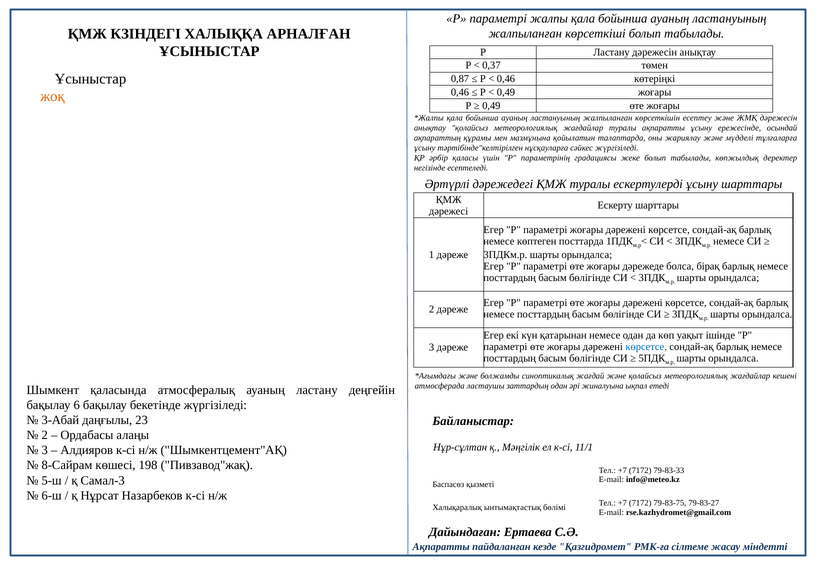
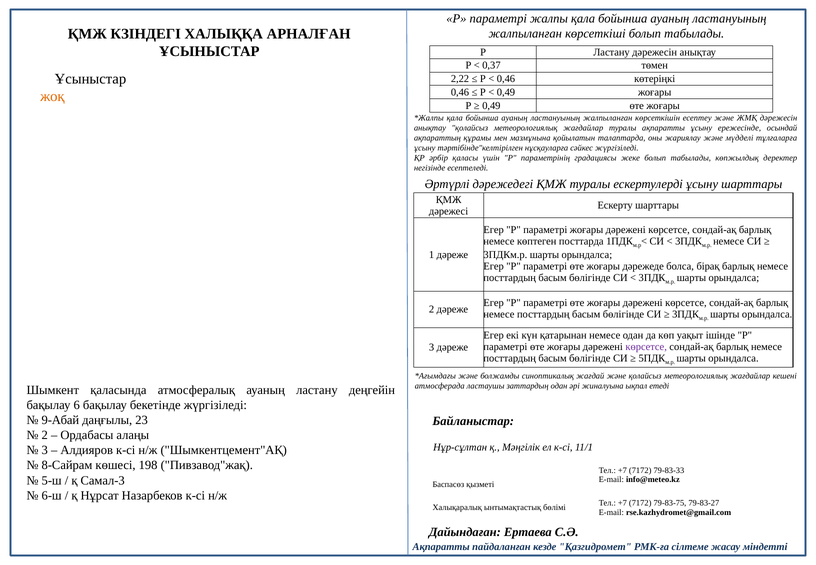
0,87: 0,87 -> 2,22 (460, 79)
көрсетсе colour: blue -> purple (646, 347)
3-Абай: 3-Абай -> 9-Абай (60, 420)
